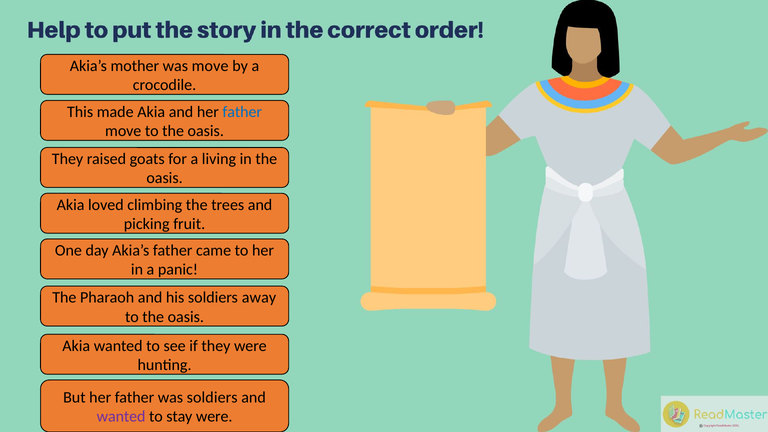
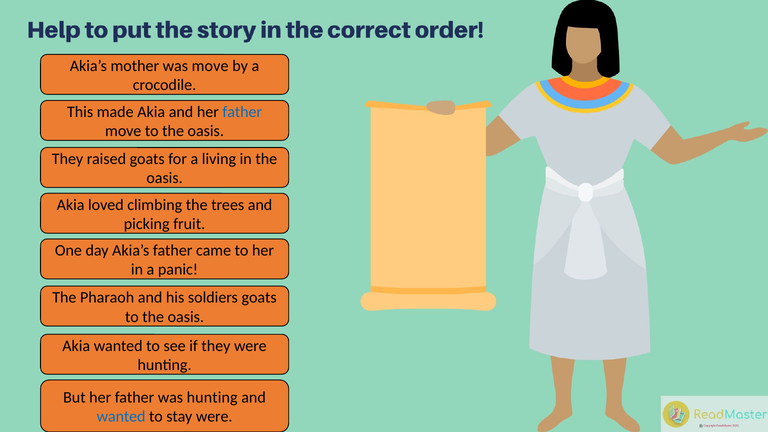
soldiers away: away -> goats (259, 298)
was soldiers: soldiers -> hunting (212, 397)
wanted colour: purple -> blue (121, 417)
